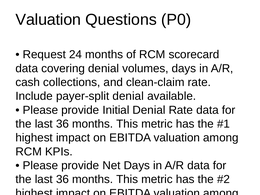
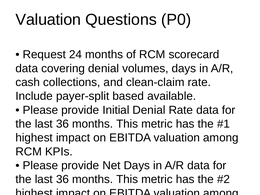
payer-split denial: denial -> based (128, 96)
